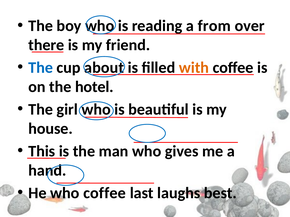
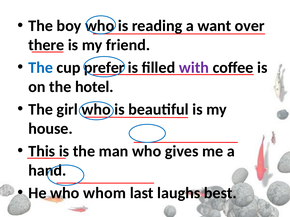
from: from -> want (214, 26)
about: about -> prefer (104, 68)
with colour: orange -> purple (194, 68)
who coffee: coffee -> whom (105, 193)
